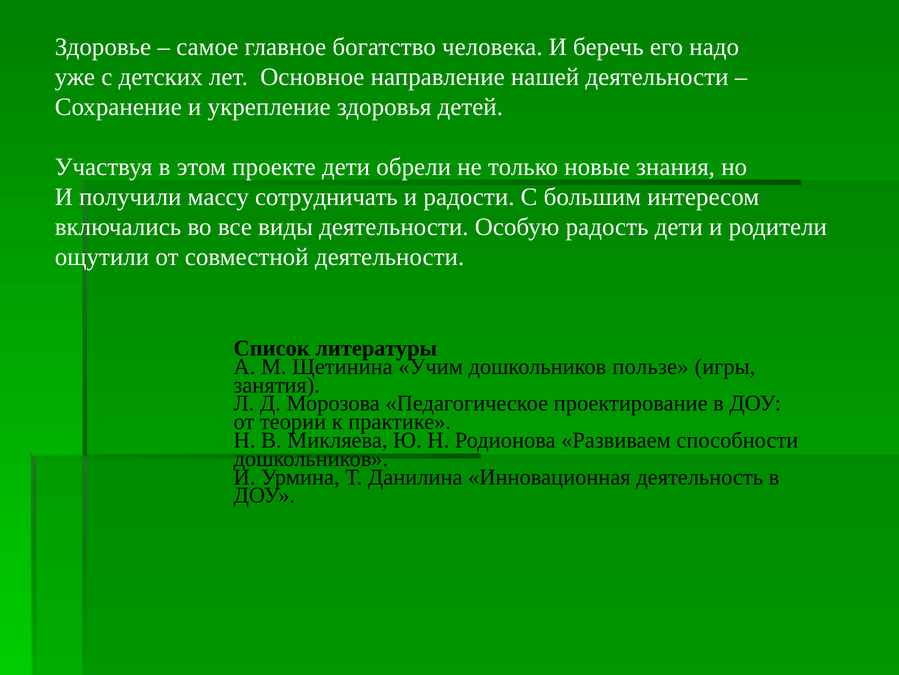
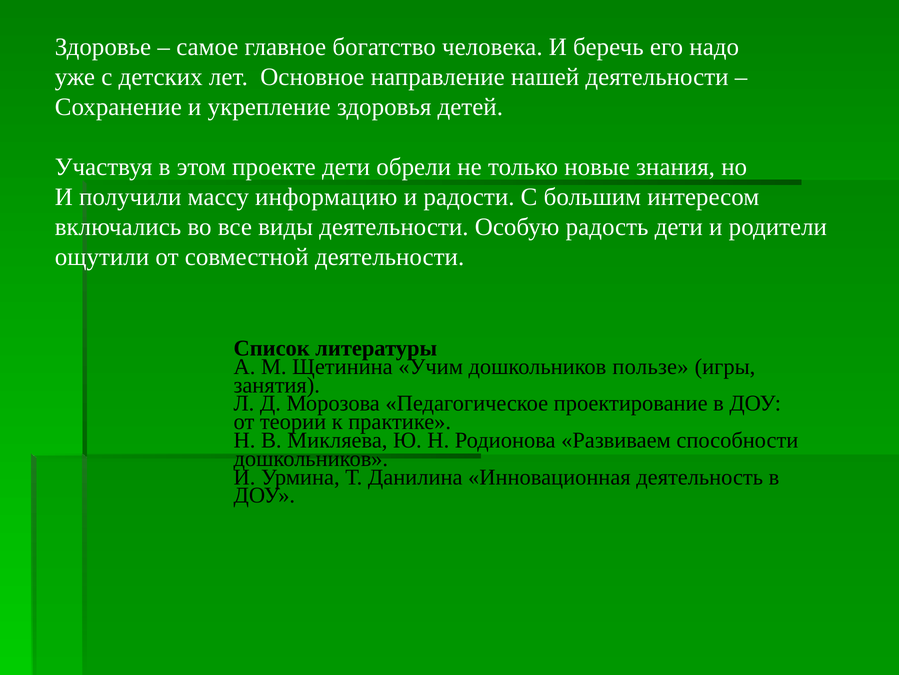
сотрудничать: сотрудничать -> информацию (326, 197)
